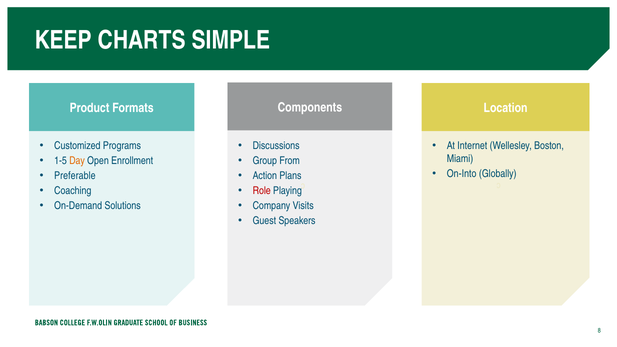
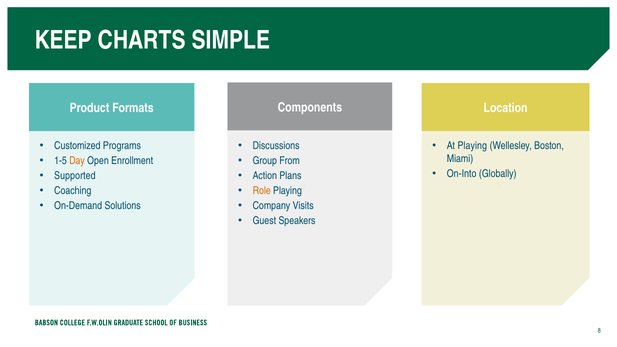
At Internet: Internet -> Playing (472, 146)
Preferable: Preferable -> Supported (75, 176)
Role colour: red -> orange (262, 191)
